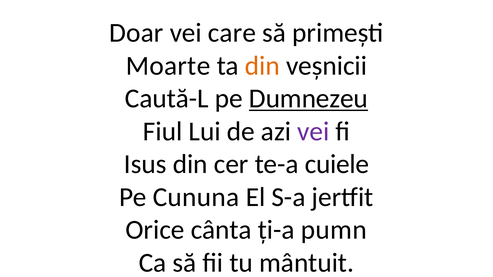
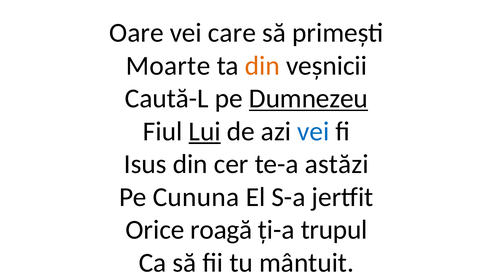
Doar: Doar -> Oare (136, 33)
Lui underline: none -> present (205, 132)
vei colour: purple -> blue (313, 132)
cuiele: cuiele -> astăzi (337, 164)
cânta: cânta -> roagă (221, 230)
pumn: pumn -> trupul (334, 230)
